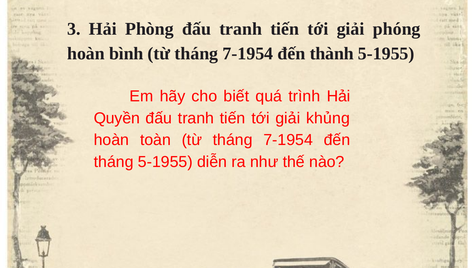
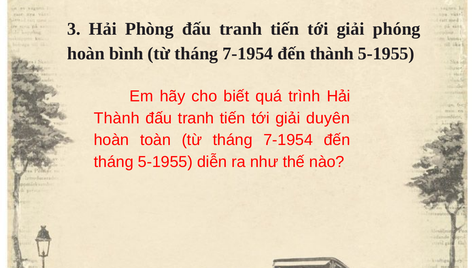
Quyền: Quyền -> Thành (117, 118)
khủng: khủng -> duyên (328, 118)
